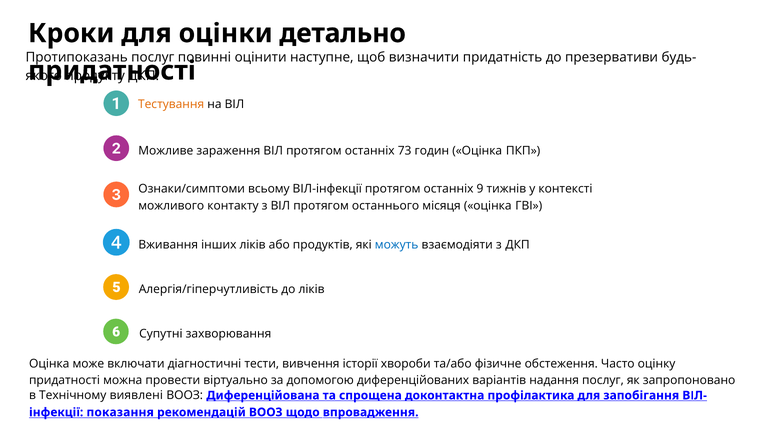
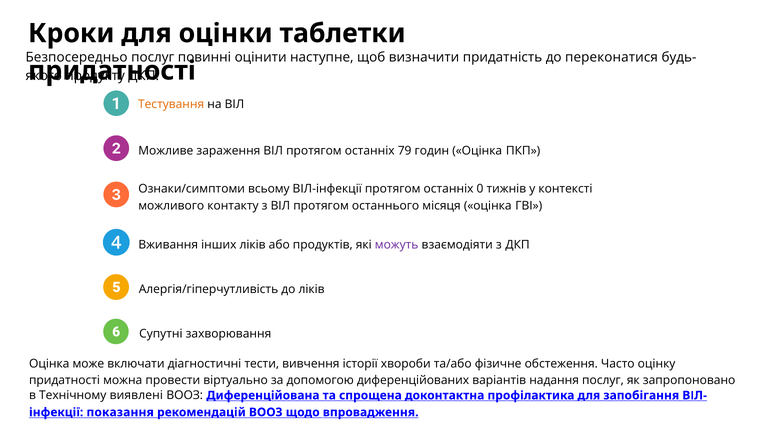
детально: детально -> таблетки (343, 33)
Протипоказань: Протипоказань -> Безпосередньо (77, 57)
презервативи: презервативи -> переконатися (612, 57)
73: 73 -> 79 (405, 151)
9: 9 -> 0 (480, 189)
можуть colour: blue -> purple (397, 245)
